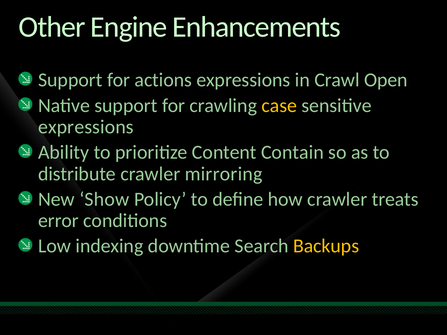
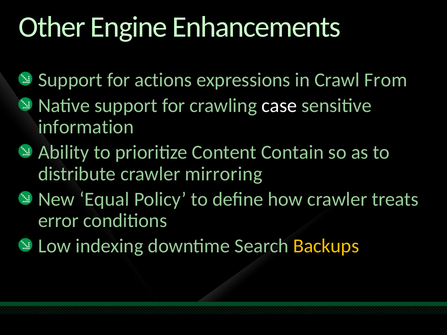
Open: Open -> From (386, 80)
case colour: yellow -> white (279, 106)
expressions: expressions -> information (86, 127)
Show: Show -> Equal (104, 199)
